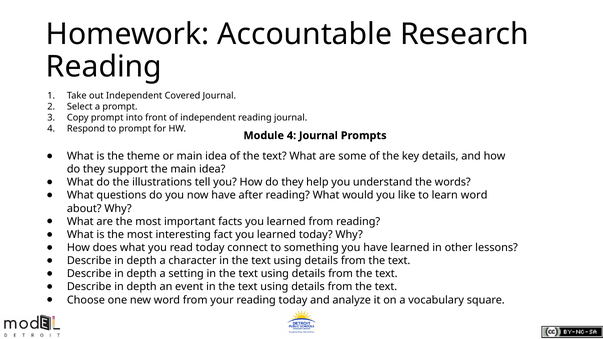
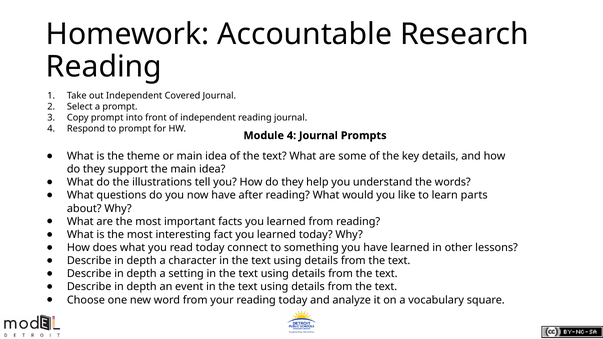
learn word: word -> parts (474, 195)
